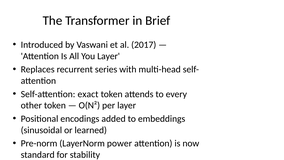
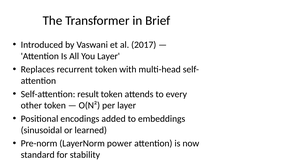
recurrent series: series -> token (106, 69)
exact: exact -> result (88, 94)
